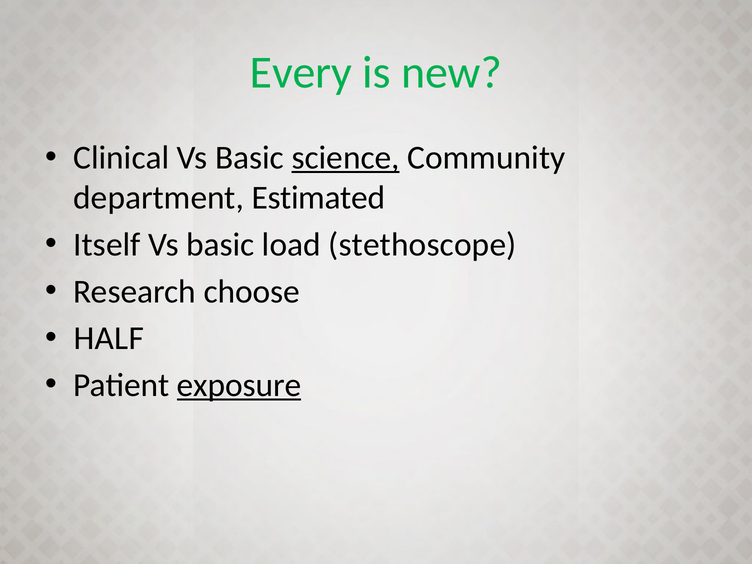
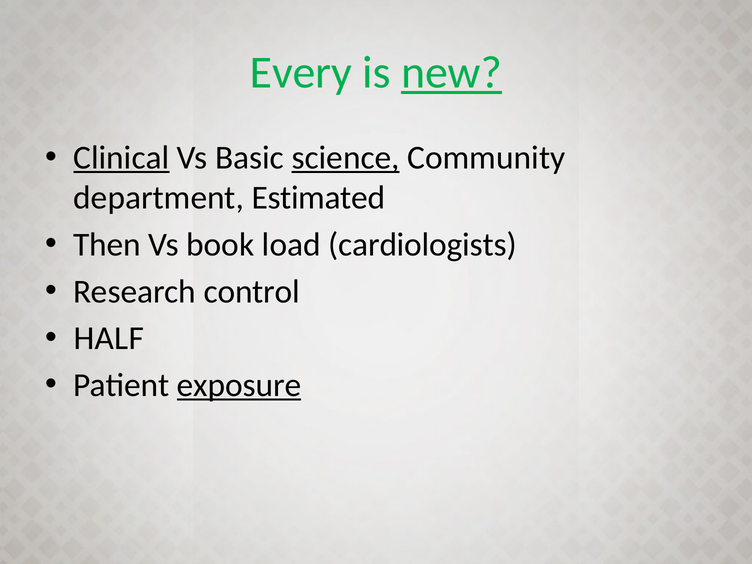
new underline: none -> present (451, 73)
Clinical underline: none -> present (121, 158)
Itself: Itself -> Then (107, 245)
basic: basic -> book (220, 245)
stethoscope: stethoscope -> cardiologists (423, 245)
choose: choose -> control (252, 291)
